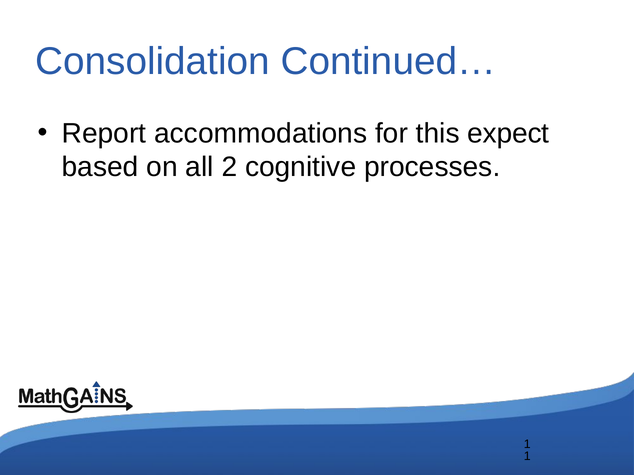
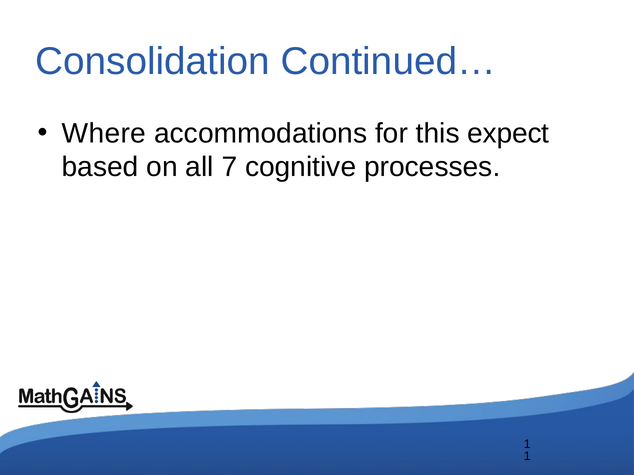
Report: Report -> Where (104, 133)
2: 2 -> 7 (229, 167)
